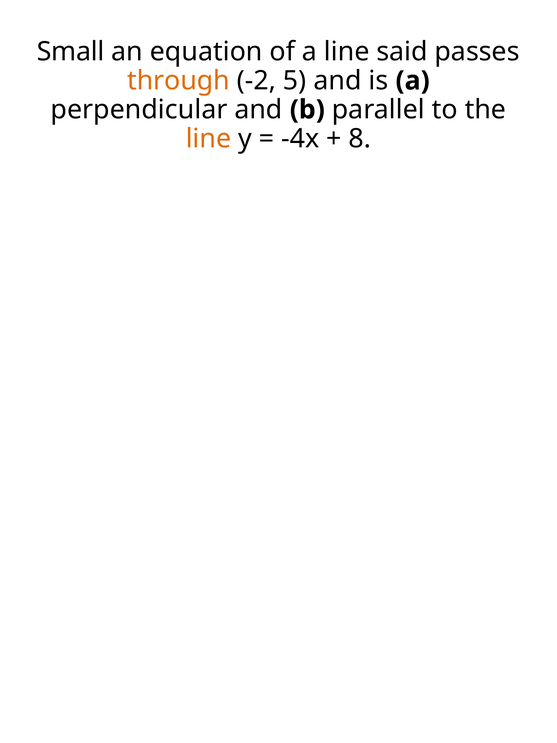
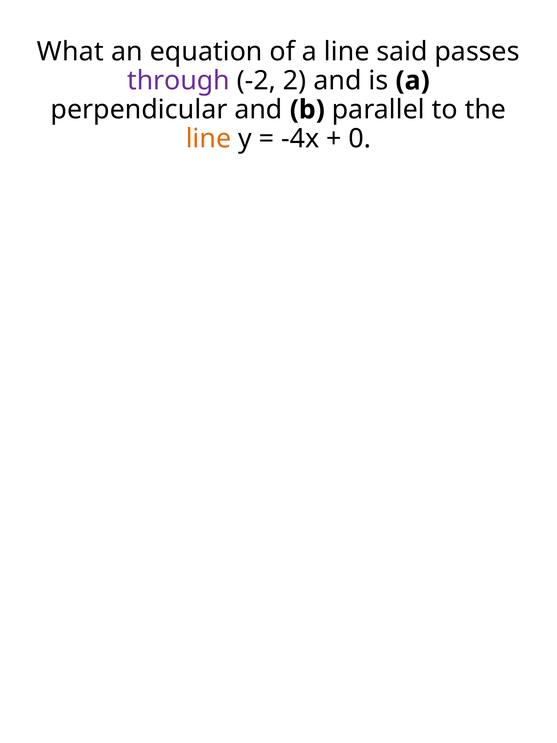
Small: Small -> What (70, 52)
through colour: orange -> purple (179, 81)
5: 5 -> 2 (295, 81)
8: 8 -> 0 (360, 139)
